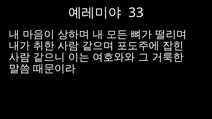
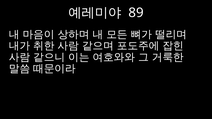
33: 33 -> 89 (136, 13)
